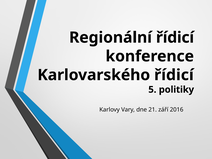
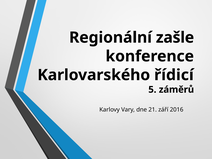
Regionální řídicí: řídicí -> zašle (175, 38)
politiky: politiky -> záměrů (176, 90)
